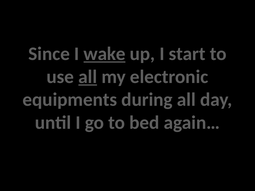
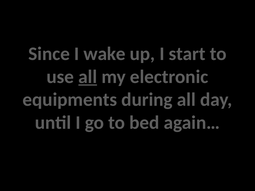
wake underline: present -> none (105, 54)
